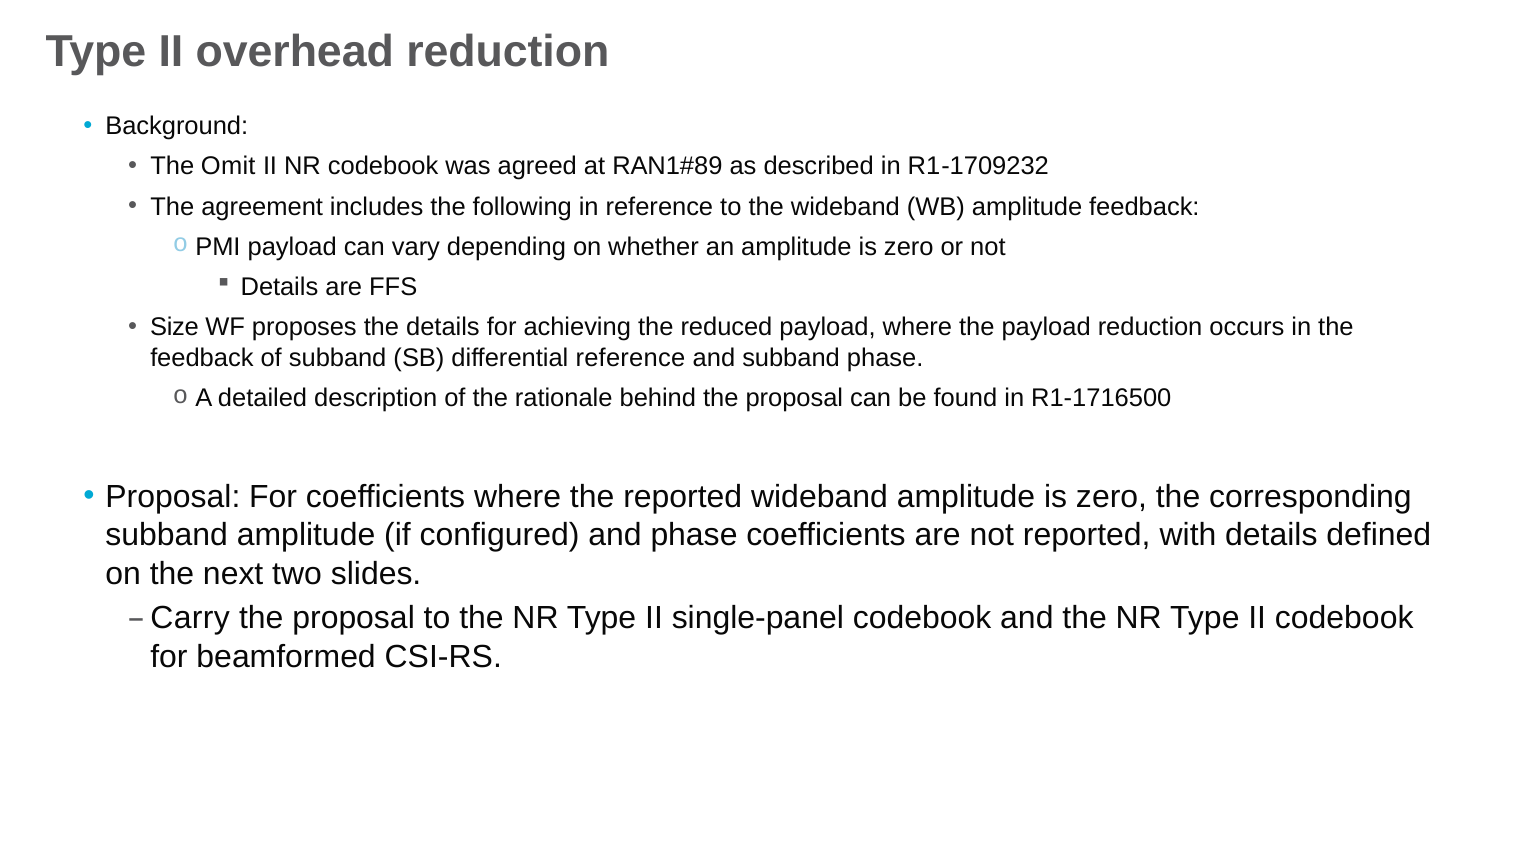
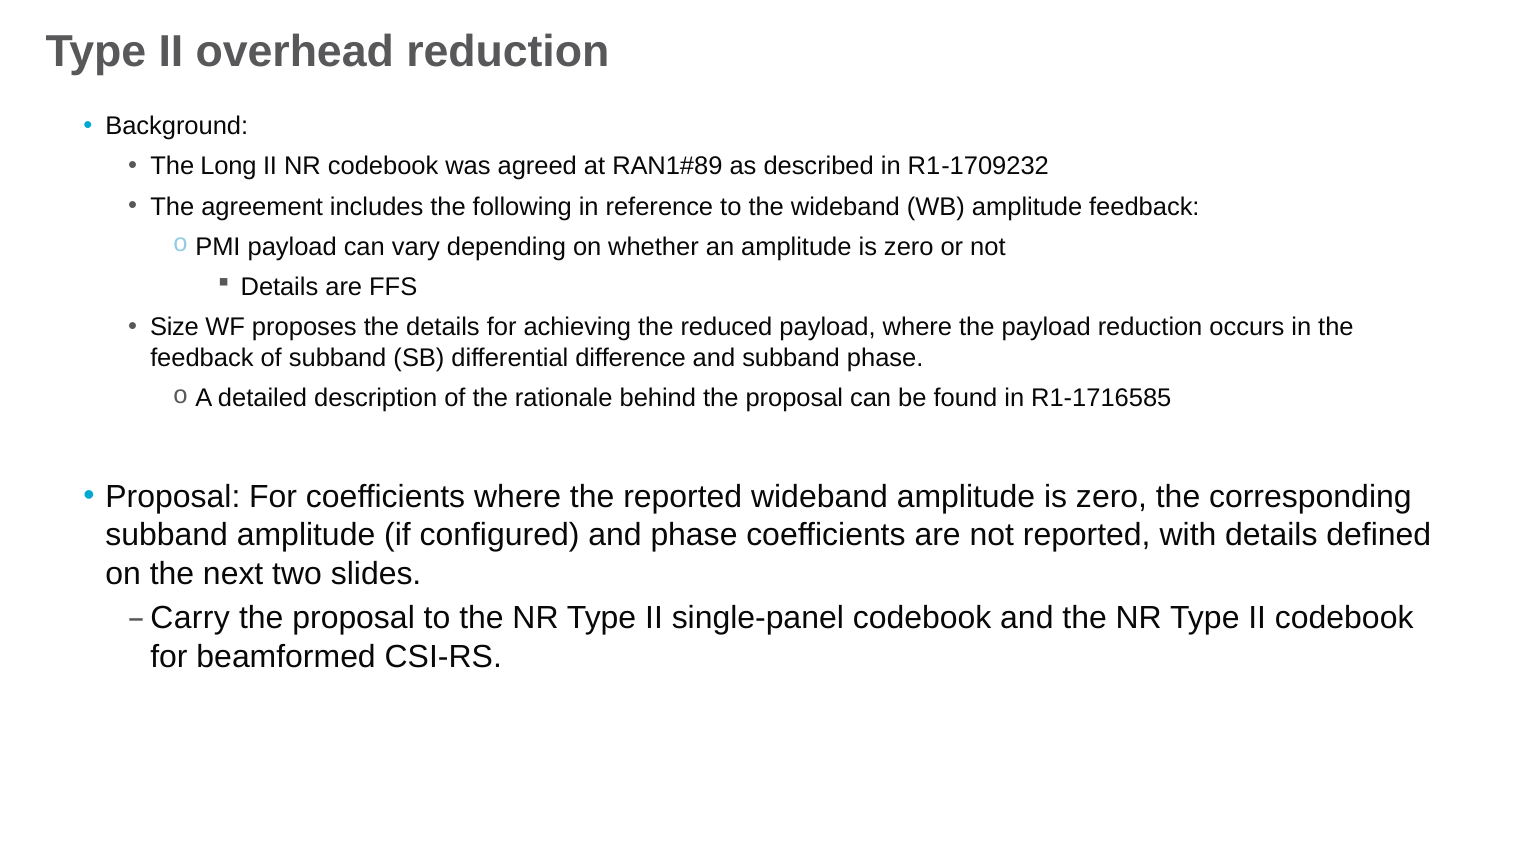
Omit: Omit -> Long (228, 166)
differential reference: reference -> difference (631, 358)
R1-1716500: R1-1716500 -> R1-1716585 (1101, 398)
